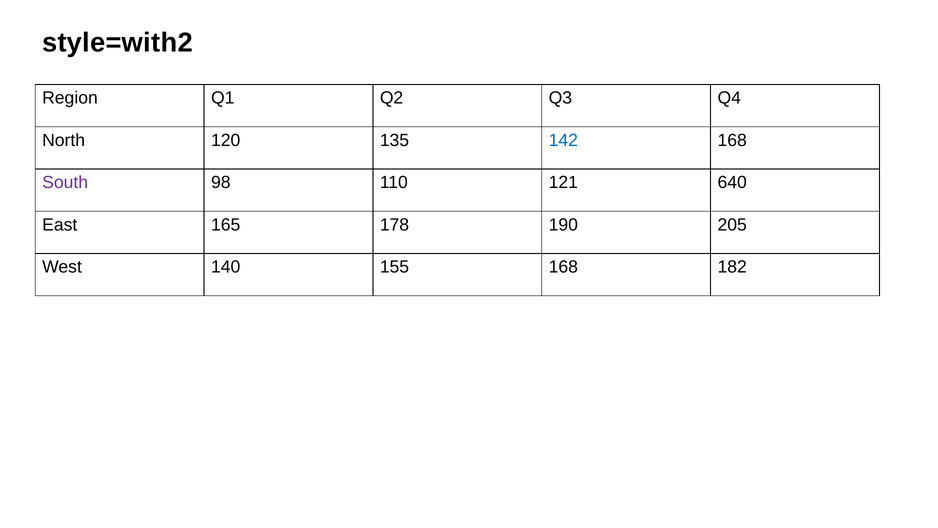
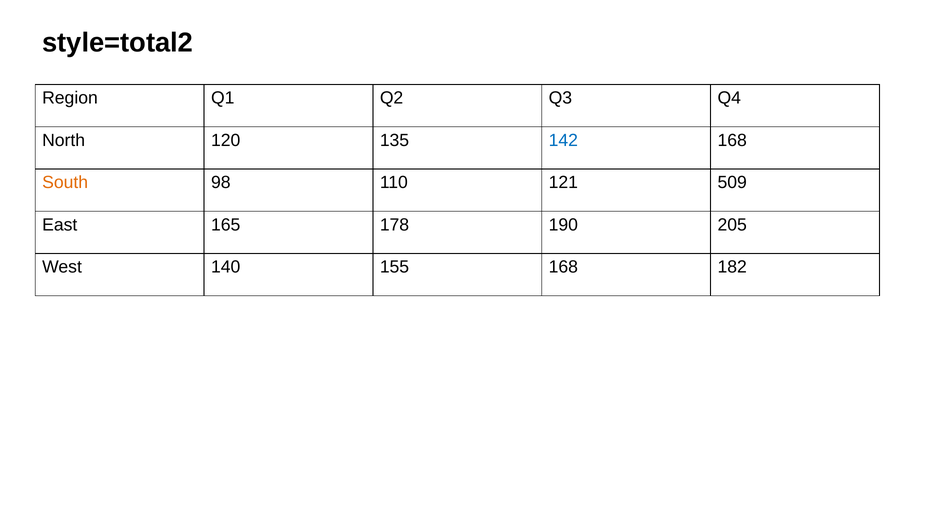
style=with2: style=with2 -> style=total2 (118, 43)
South colour: purple -> orange (65, 183)
640: 640 -> 509 (732, 183)
